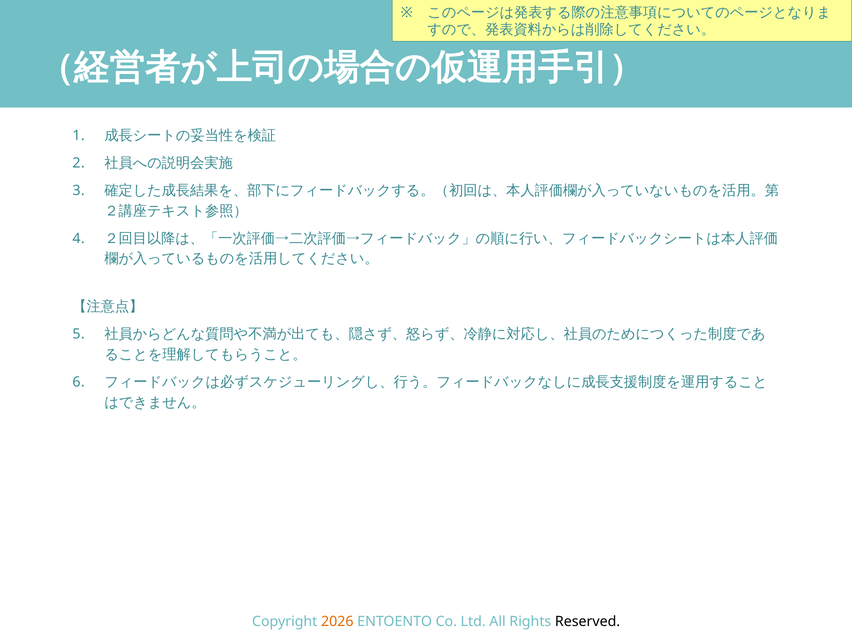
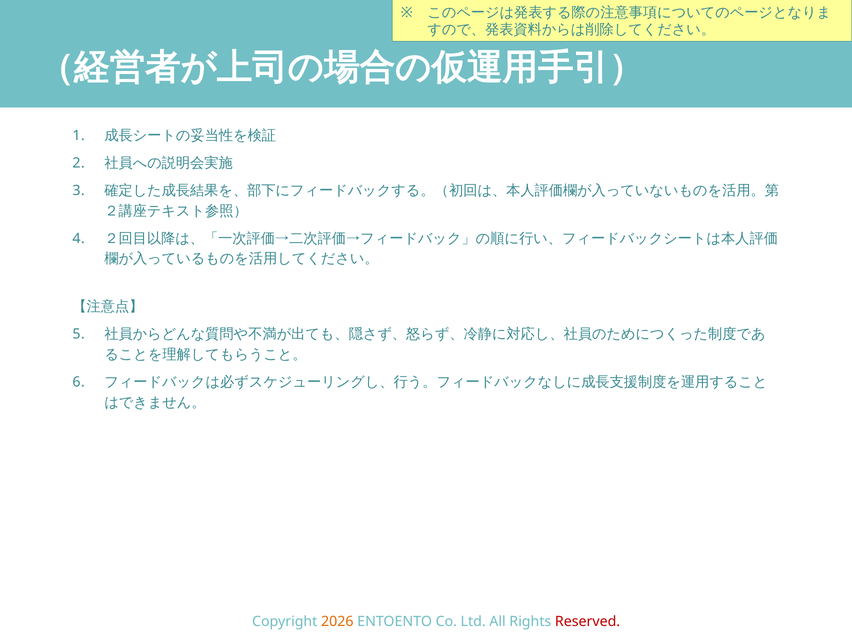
Reserved colour: black -> red (588, 622)
